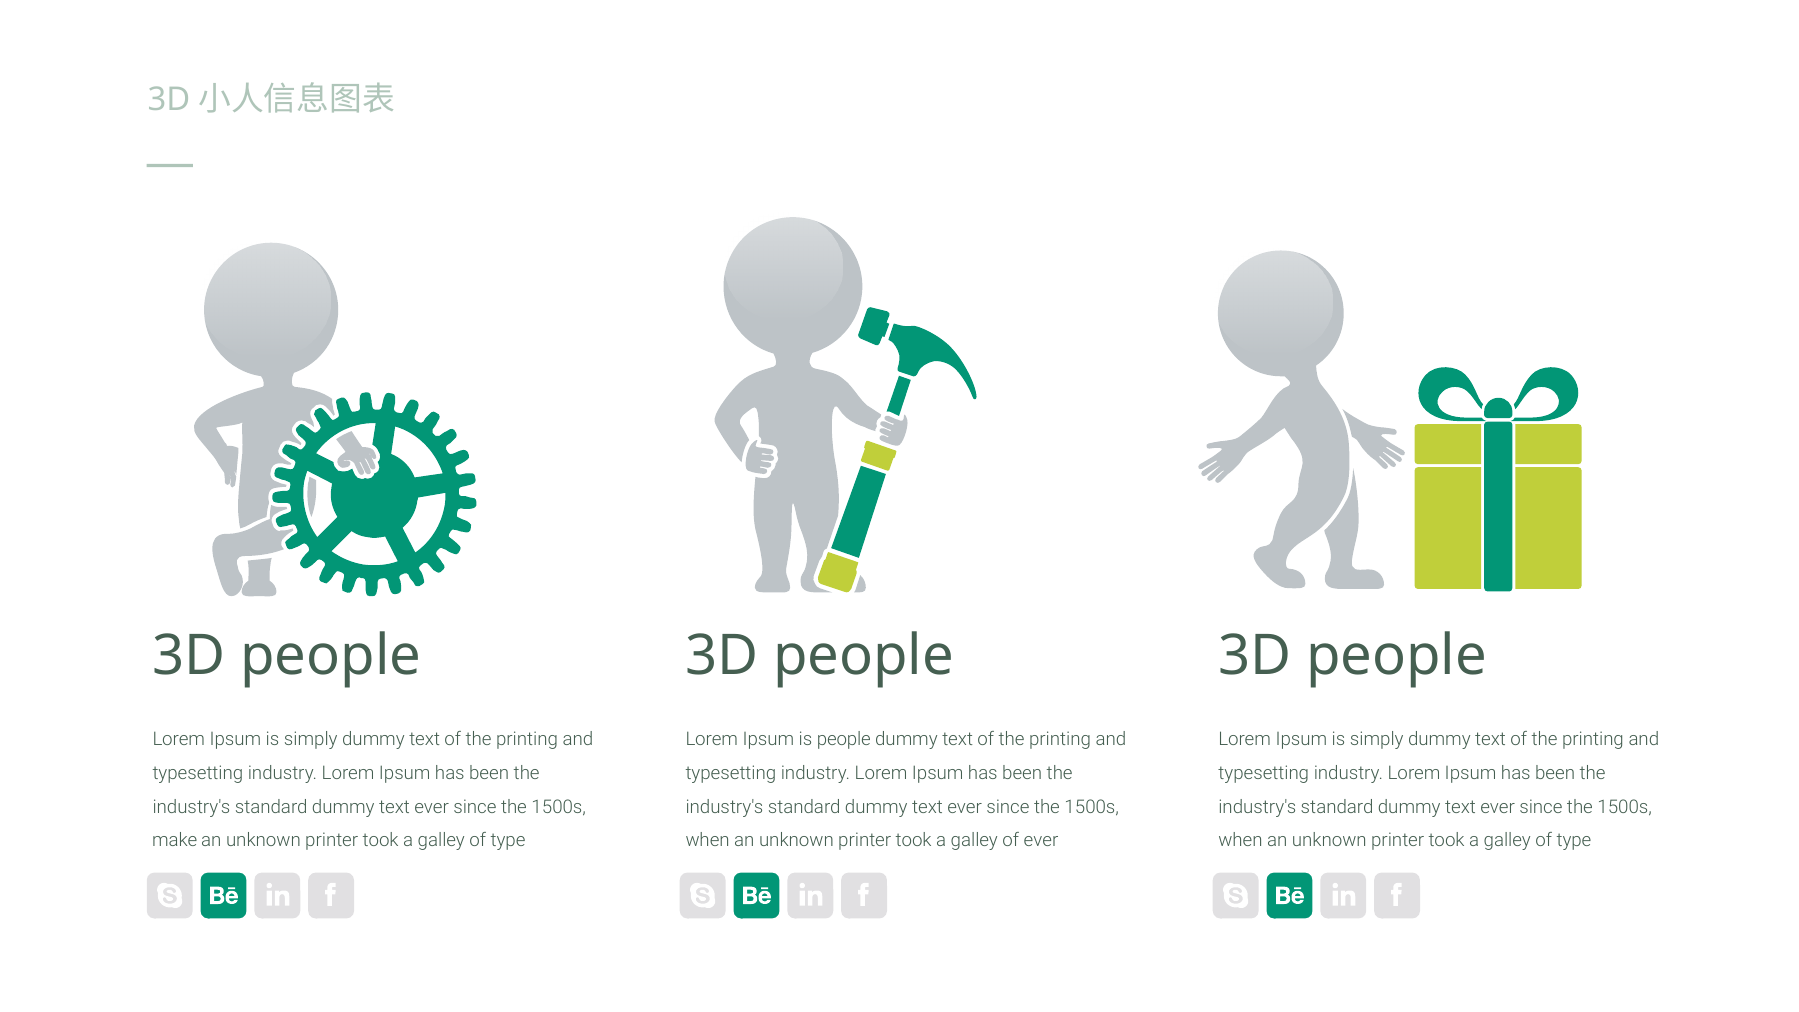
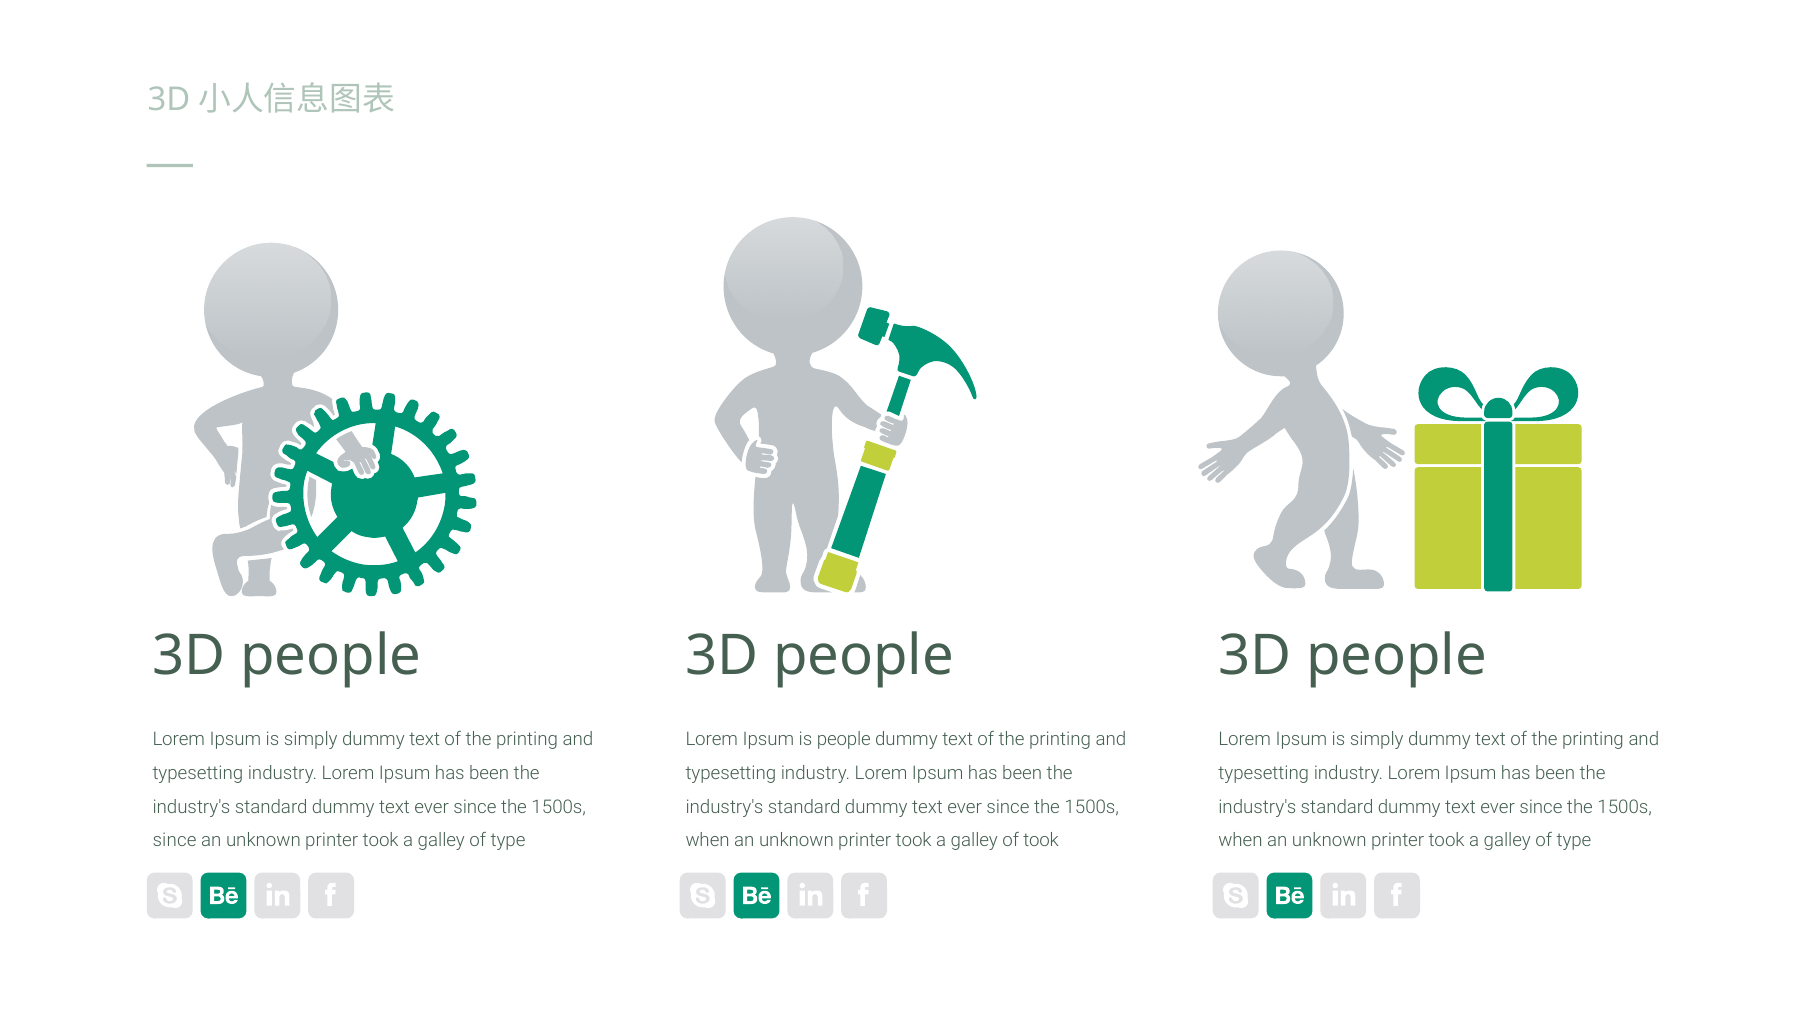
make: make -> since (175, 841)
of ever: ever -> took (1041, 841)
